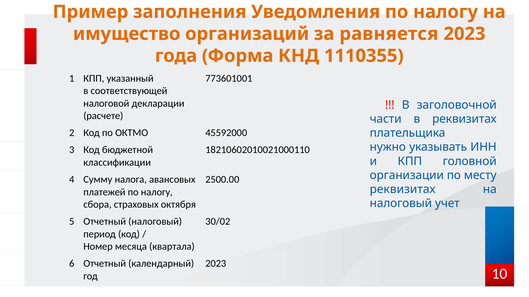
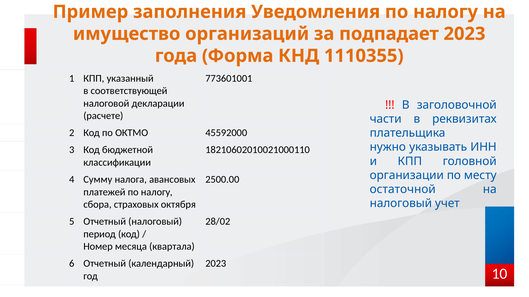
равняется: равняется -> подпадает (389, 34)
реквизитах: реквизитах -> остаточной (403, 190)
30/02: 30/02 -> 28/02 (218, 222)
